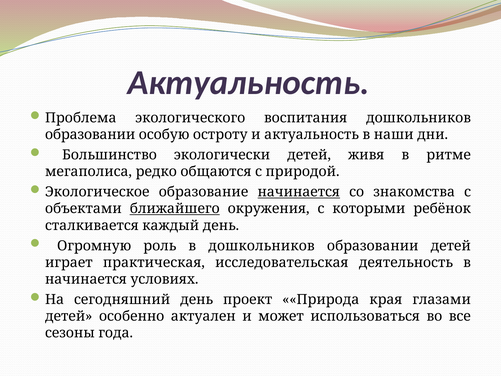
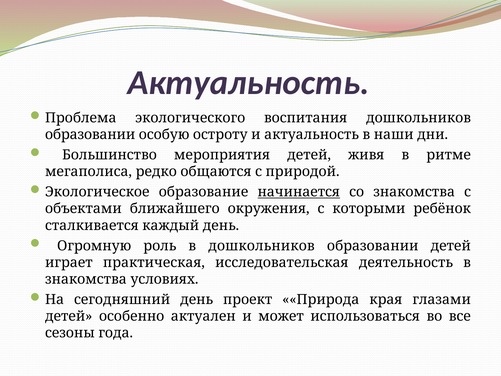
экологически: экологически -> мероприятия (222, 155)
ближайшего underline: present -> none (175, 209)
начинается: начинается -> знакомства (86, 279)
